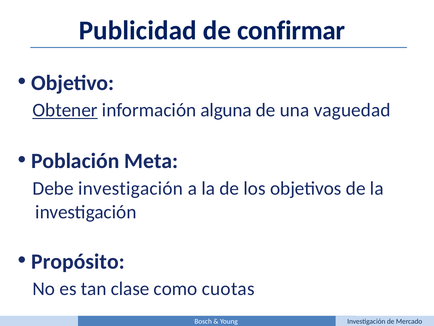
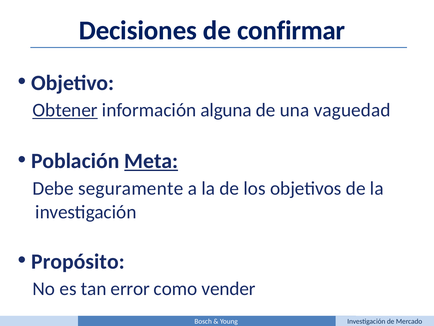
Publicidad: Publicidad -> Decisiones (138, 30)
Meta underline: none -> present (151, 161)
Debe investigación: investigación -> seguramente (131, 188)
clase: clase -> error (130, 288)
cuotas: cuotas -> vender (229, 288)
